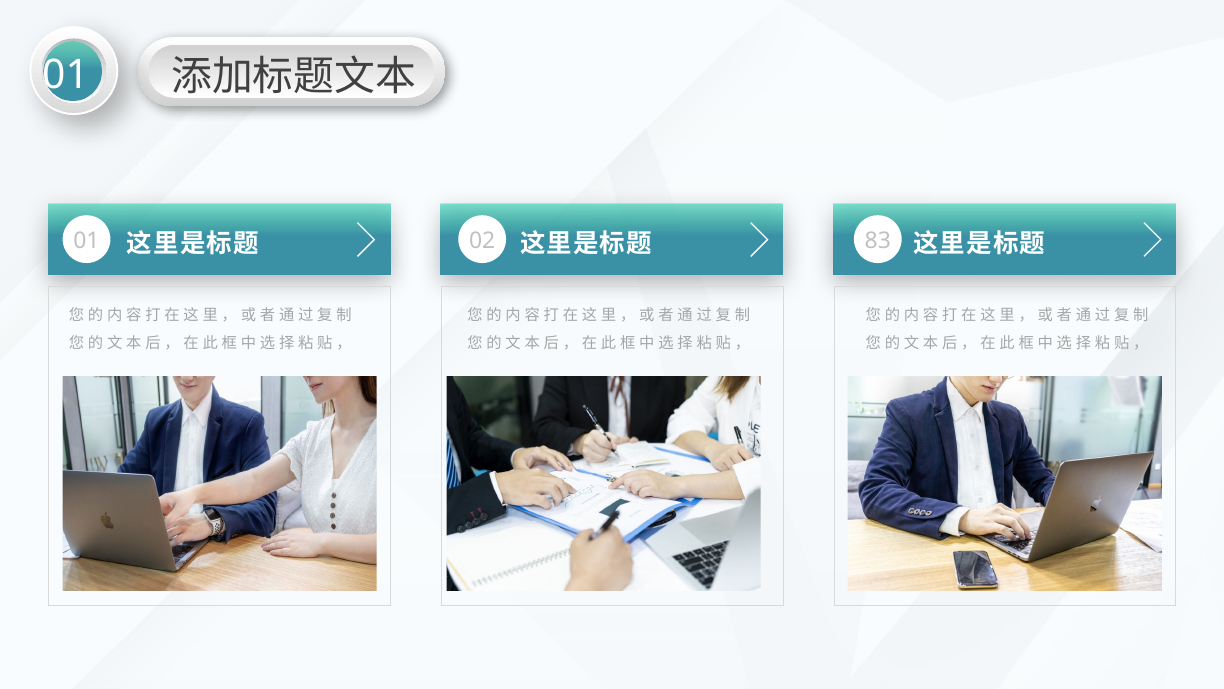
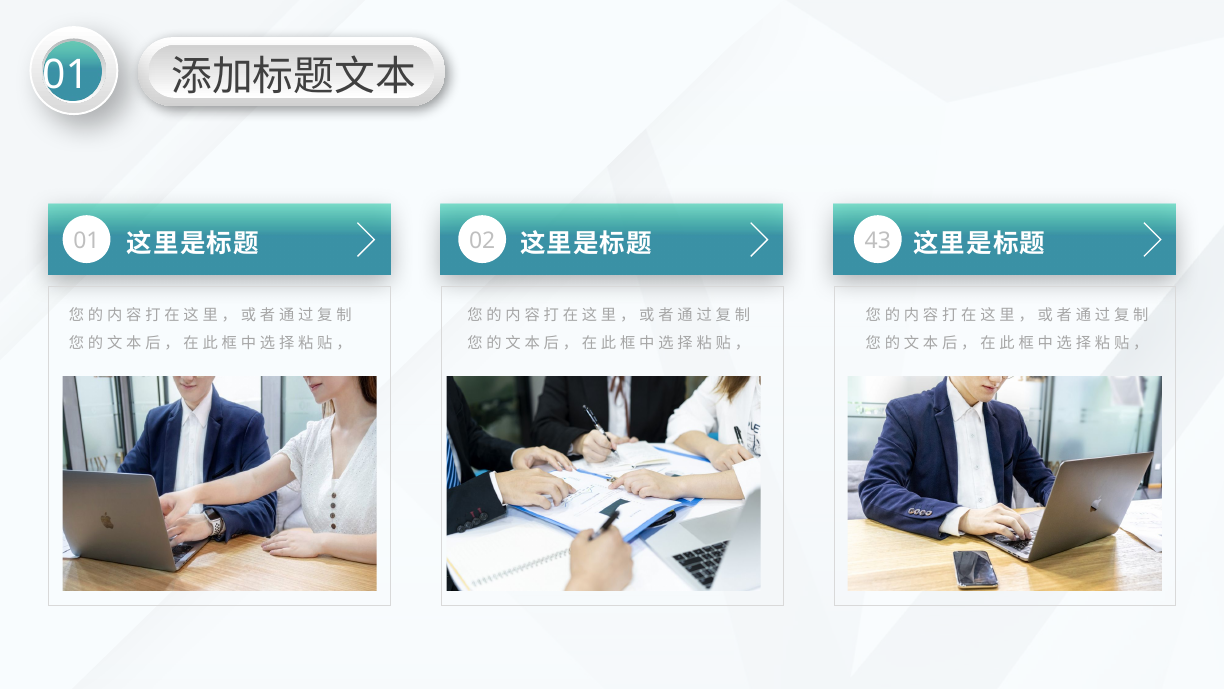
83: 83 -> 43 (878, 240)
